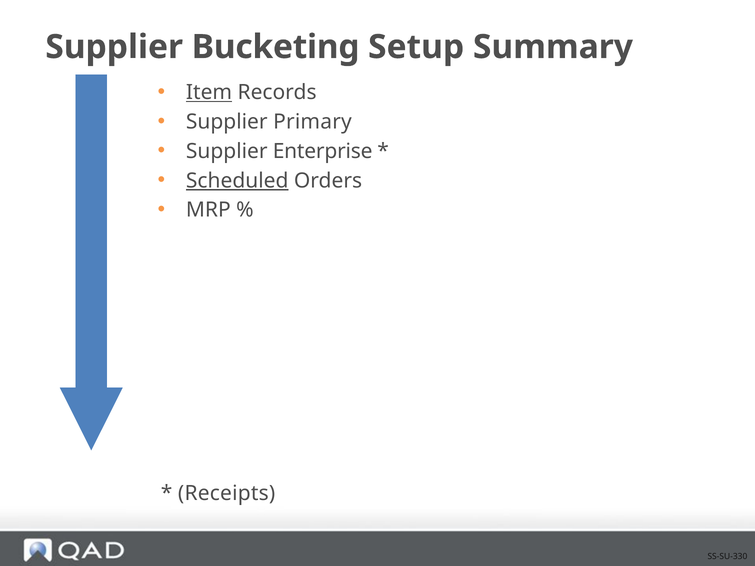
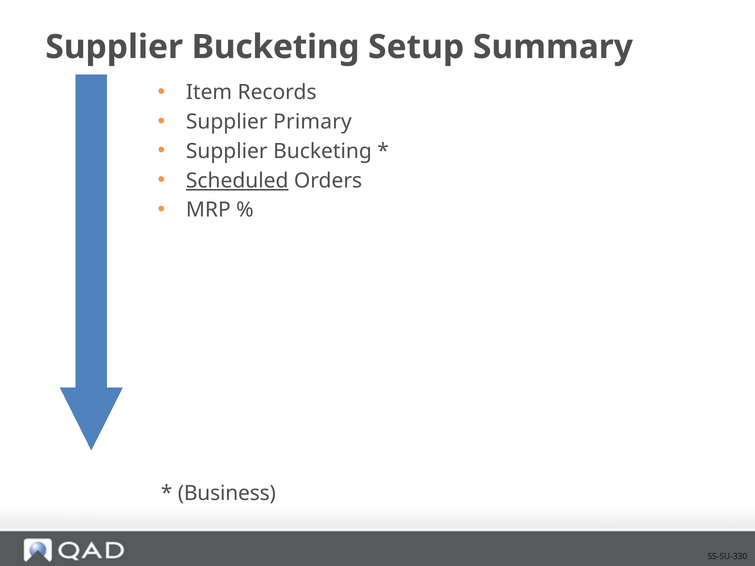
Item underline: present -> none (209, 93)
Enterprise: Enterprise -> Bucketing (323, 151)
Receipts: Receipts -> Business (227, 493)
